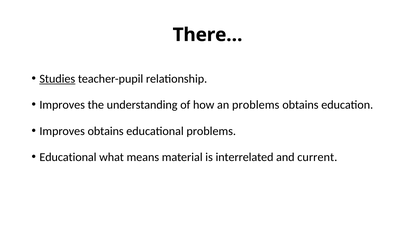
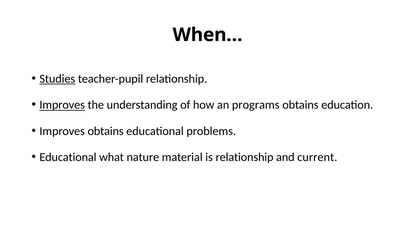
There…: There… -> When… (208, 35)
Improves underline: none -> present (62, 105)
an problems: problems -> programs (256, 105)
means: means -> nature (143, 157)
is interrelated: interrelated -> relationship (245, 157)
